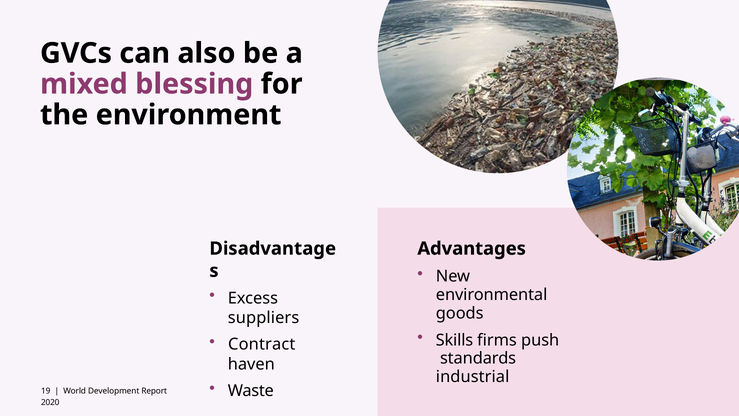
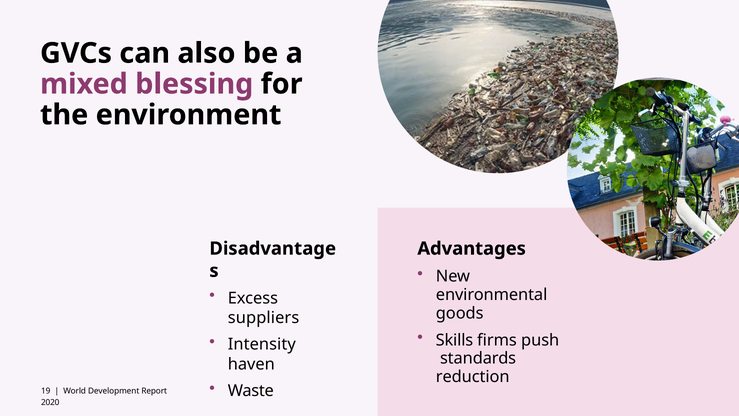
Contract: Contract -> Intensity (262, 344)
industrial: industrial -> reduction (473, 377)
